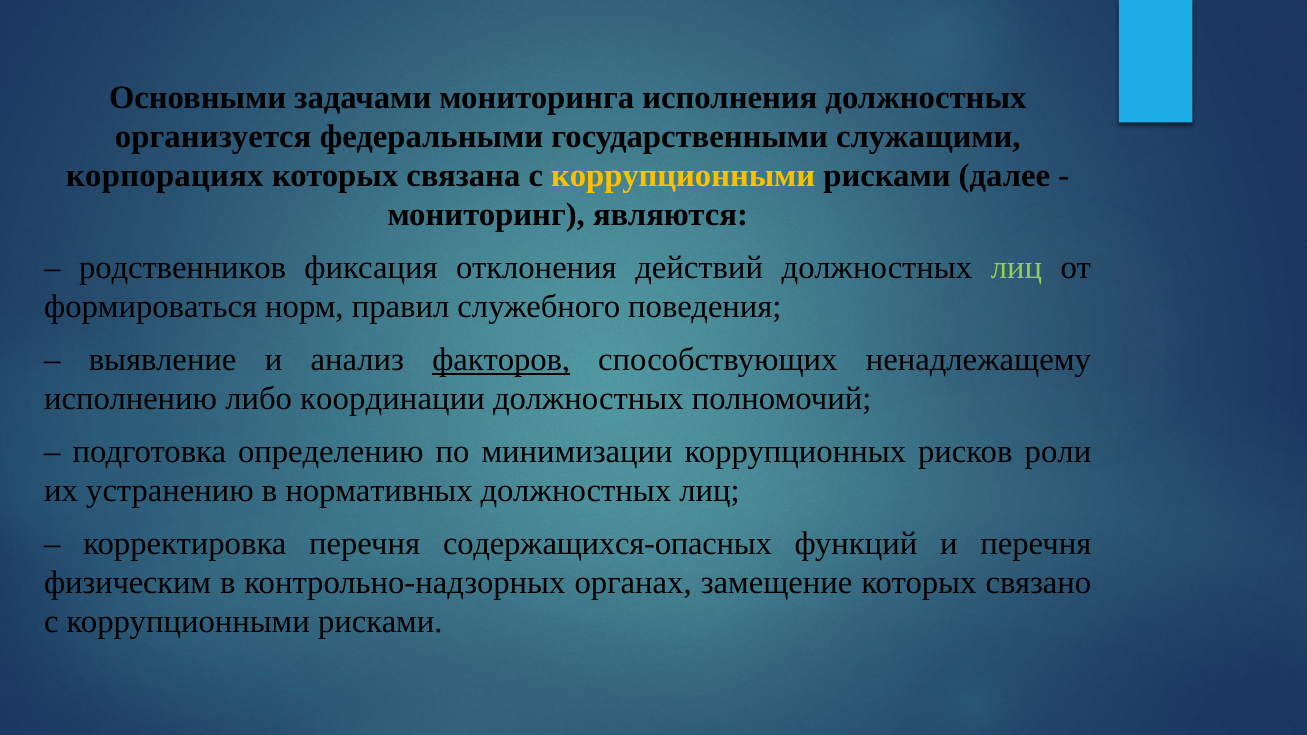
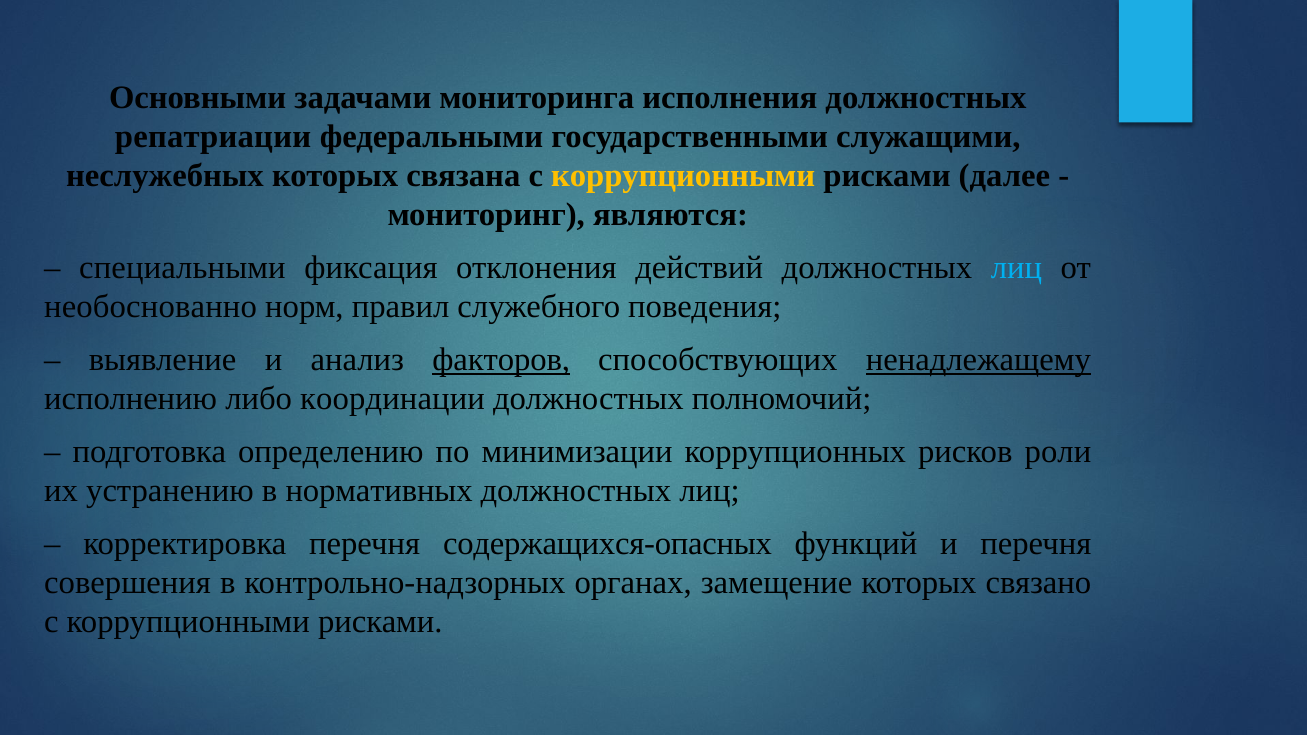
организуется: организуется -> репатриации (213, 137)
корпорациях: корпорациях -> неслужебных (165, 176)
родственников: родственников -> специальными (182, 268)
лиц colour: light green -> light blue (1016, 268)
формироваться: формироваться -> необоснованно (151, 307)
ненадлежащему underline: none -> present (978, 360)
физическим: физическим -> совершения (128, 583)
